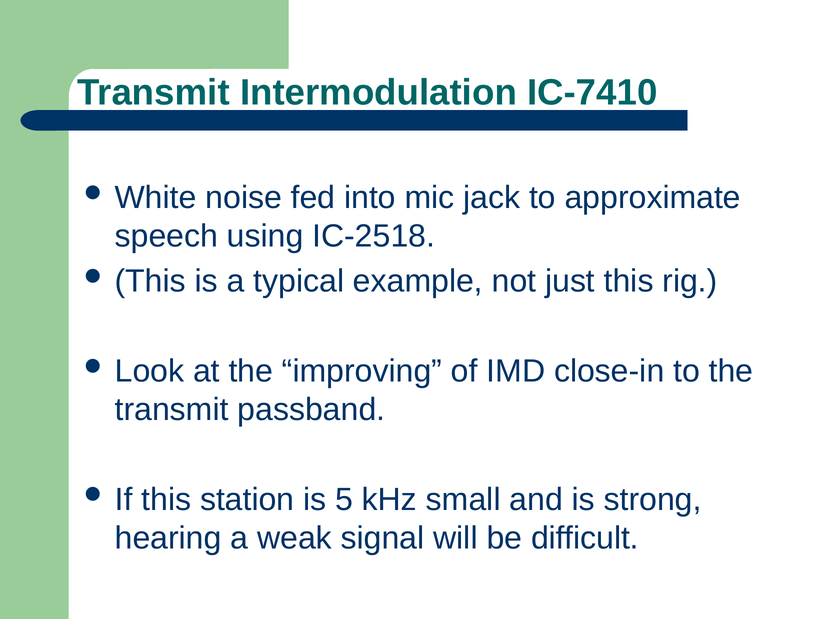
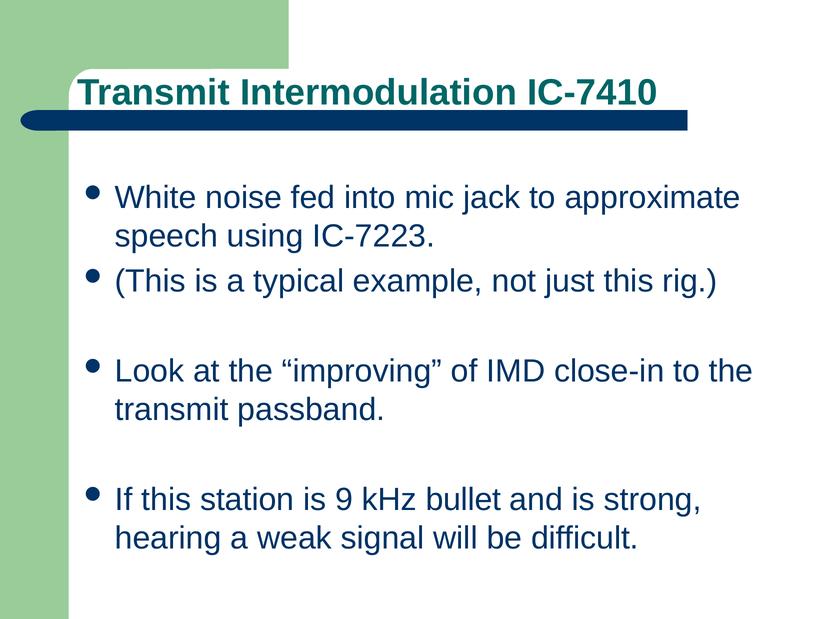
IC-2518: IC-2518 -> IC-7223 (374, 236)
5: 5 -> 9 (344, 499)
small: small -> bullet (463, 499)
